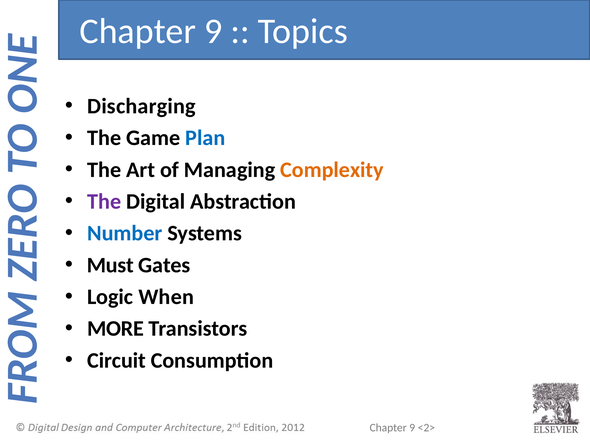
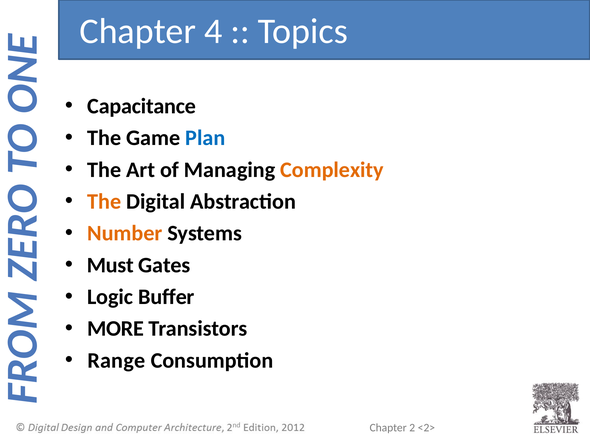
9: 9 -> 4 (213, 31)
Discharging: Discharging -> Capacitance (142, 106)
The colour: purple -> orange (104, 202)
Number colour: blue -> orange (125, 234)
When: When -> Buffer (166, 297)
Circuit: Circuit -> Range (116, 361)
9: 9 -> 2 (412, 428)
